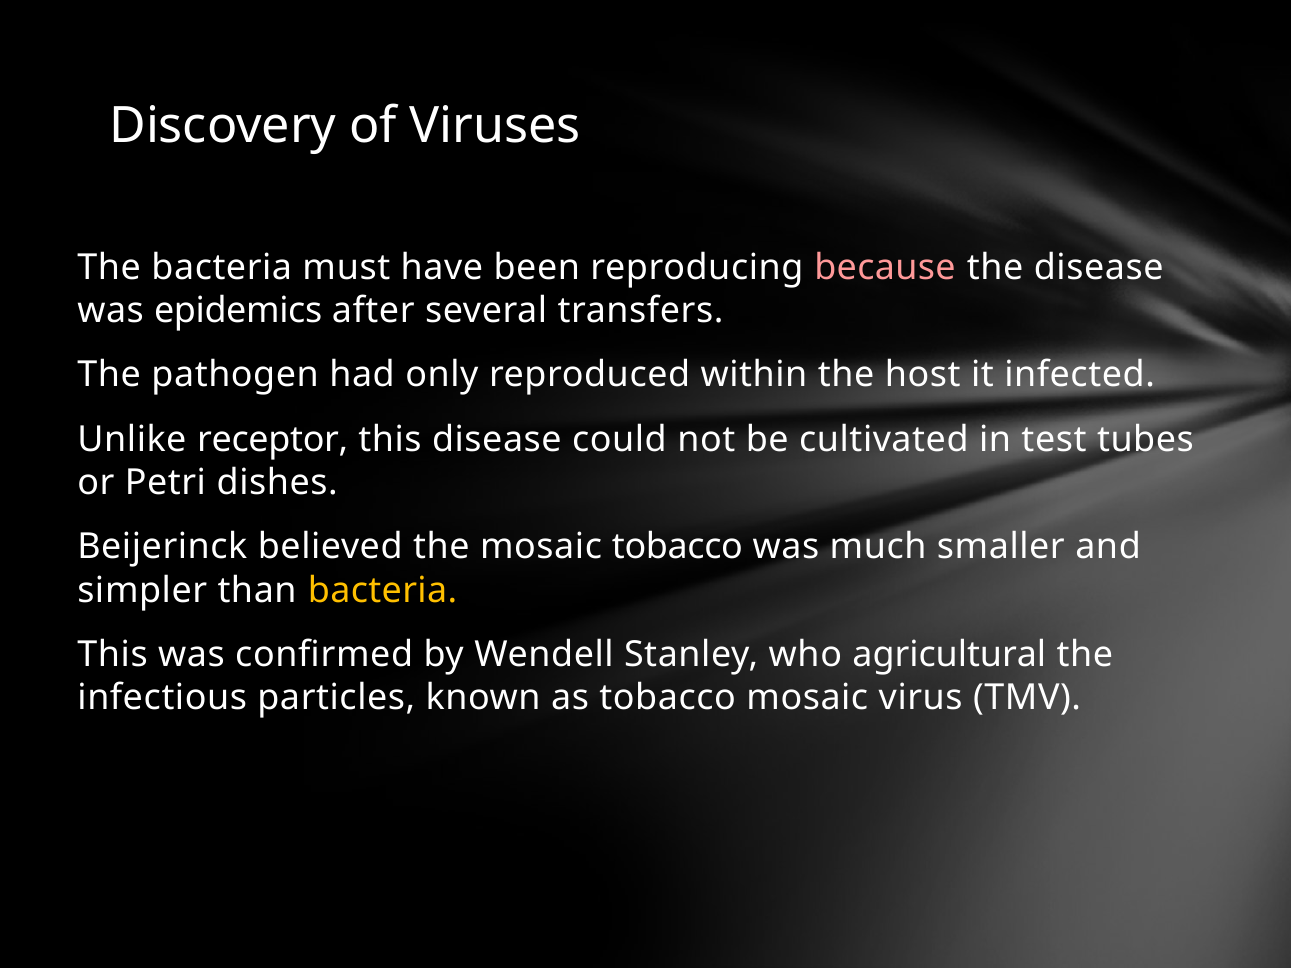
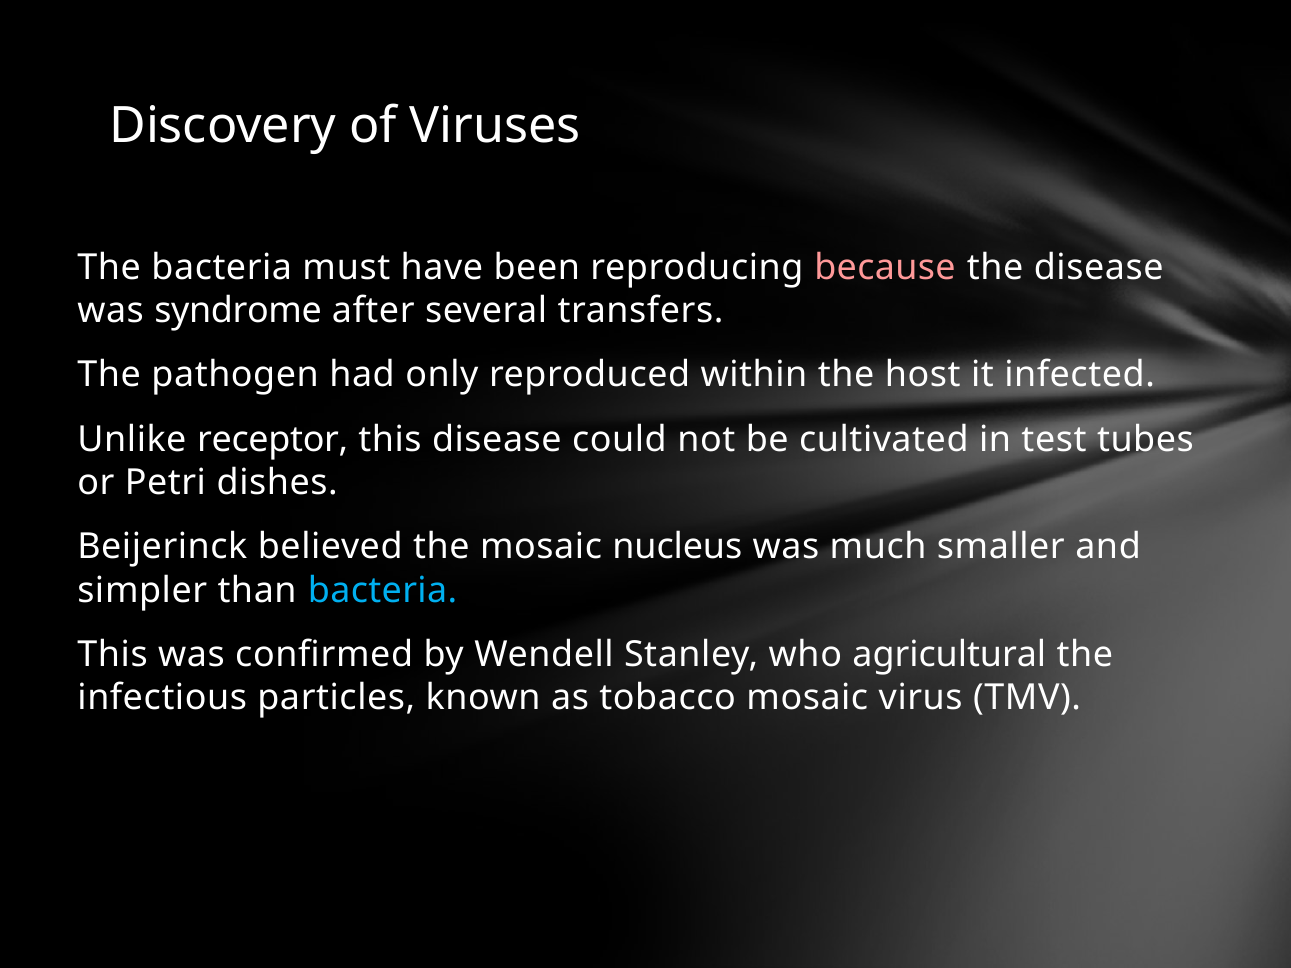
epidemics: epidemics -> syndrome (238, 310)
mosaic tobacco: tobacco -> nucleus (677, 547)
bacteria colour: yellow -> light blue (383, 590)
